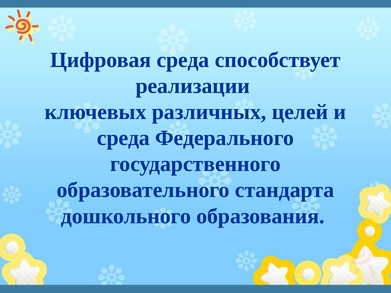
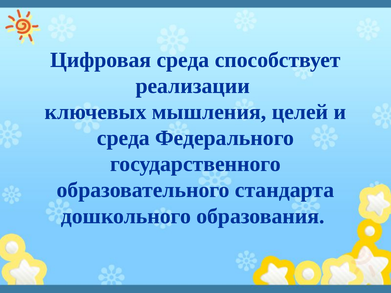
различных: различных -> мышления (209, 112)
